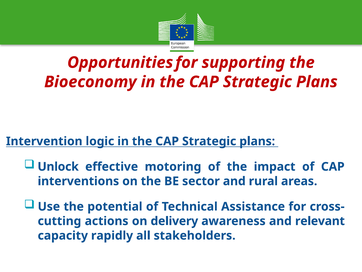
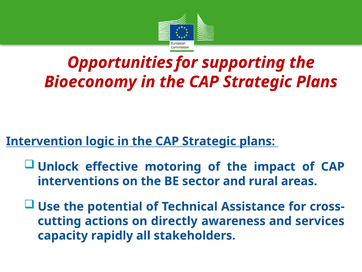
delivery: delivery -> directly (174, 221)
relevant: relevant -> services (320, 221)
